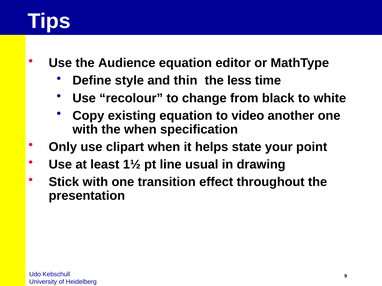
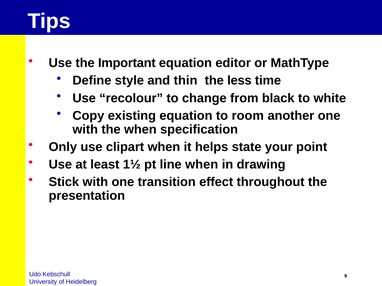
Audience: Audience -> Important (127, 63)
video: video -> room (248, 116)
line usual: usual -> when (202, 165)
